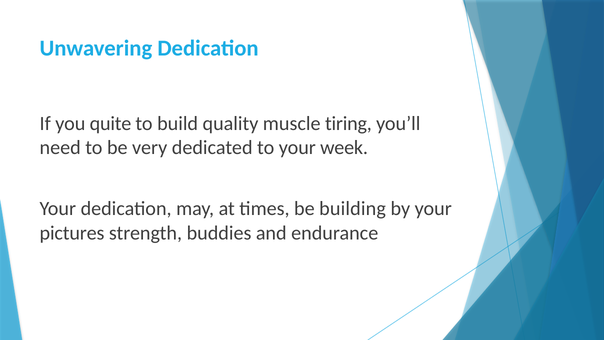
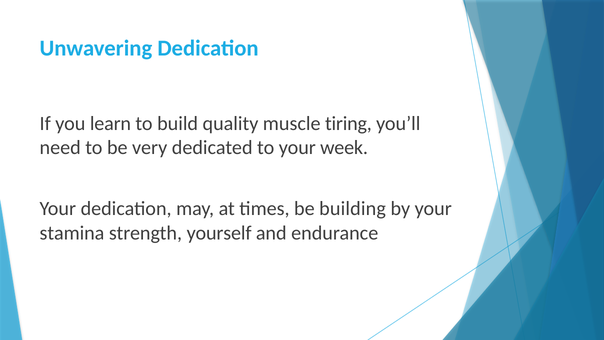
quite: quite -> learn (110, 124)
pictures: pictures -> stamina (72, 233)
buddies: buddies -> yourself (219, 233)
